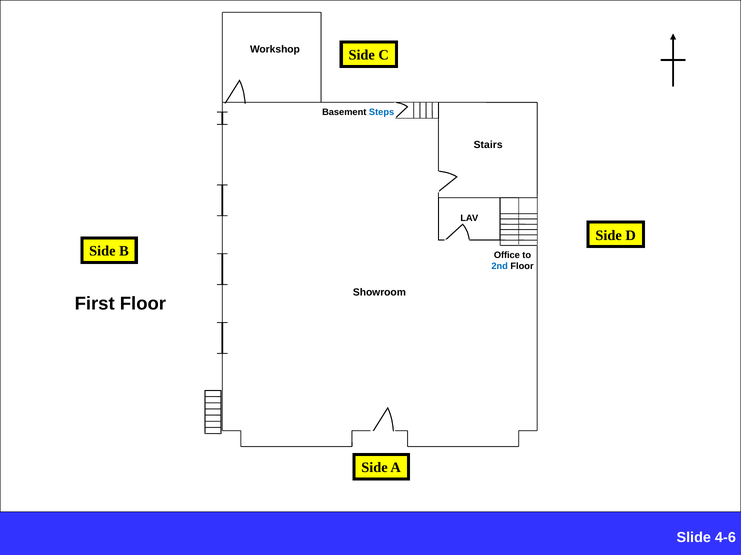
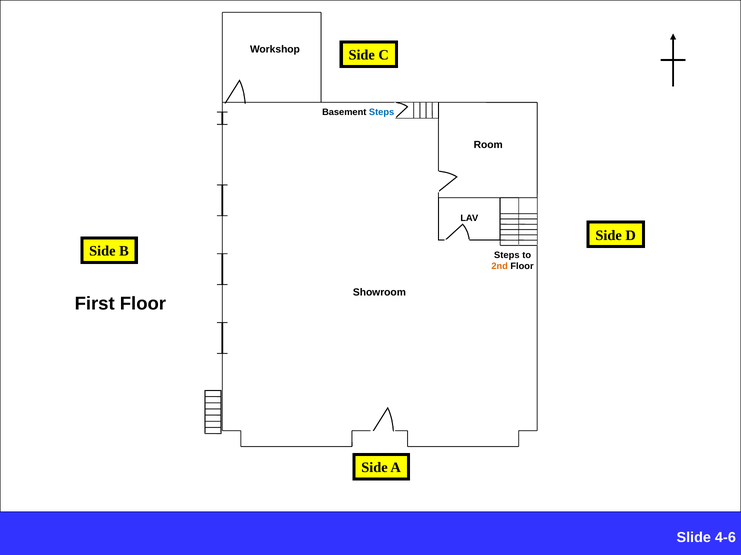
Stairs: Stairs -> Room (488, 145)
Office: Office -> Steps (507, 255)
2nd colour: blue -> orange (500, 266)
